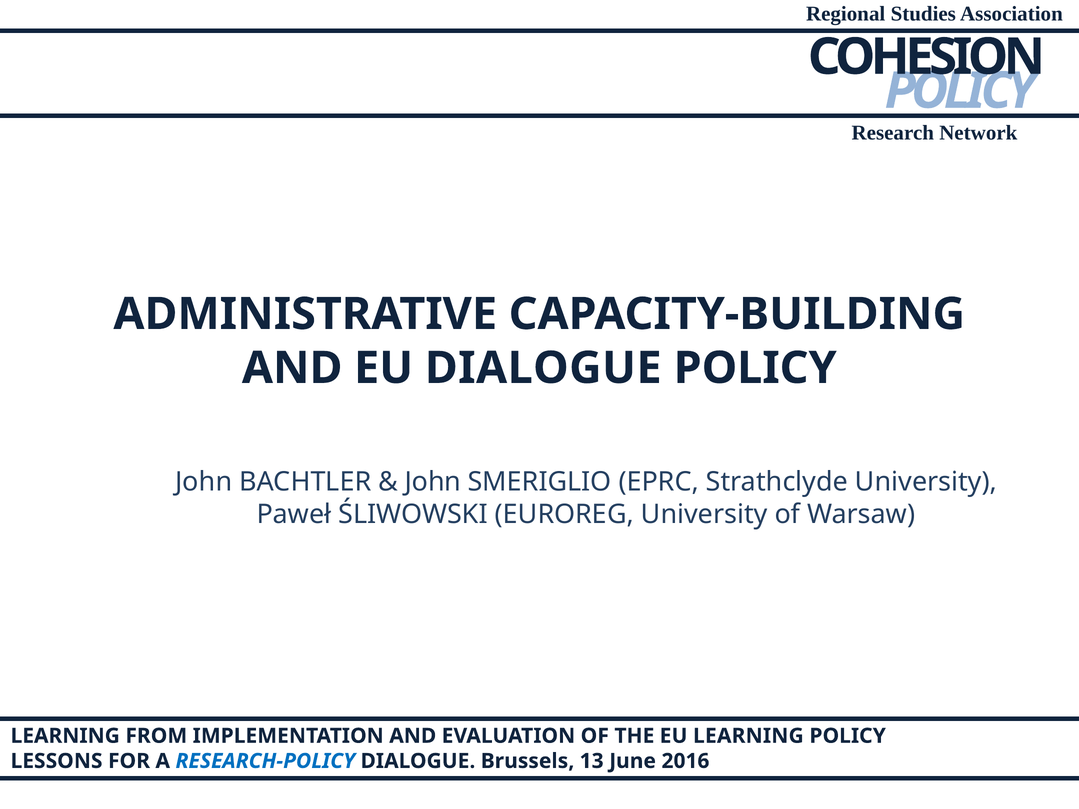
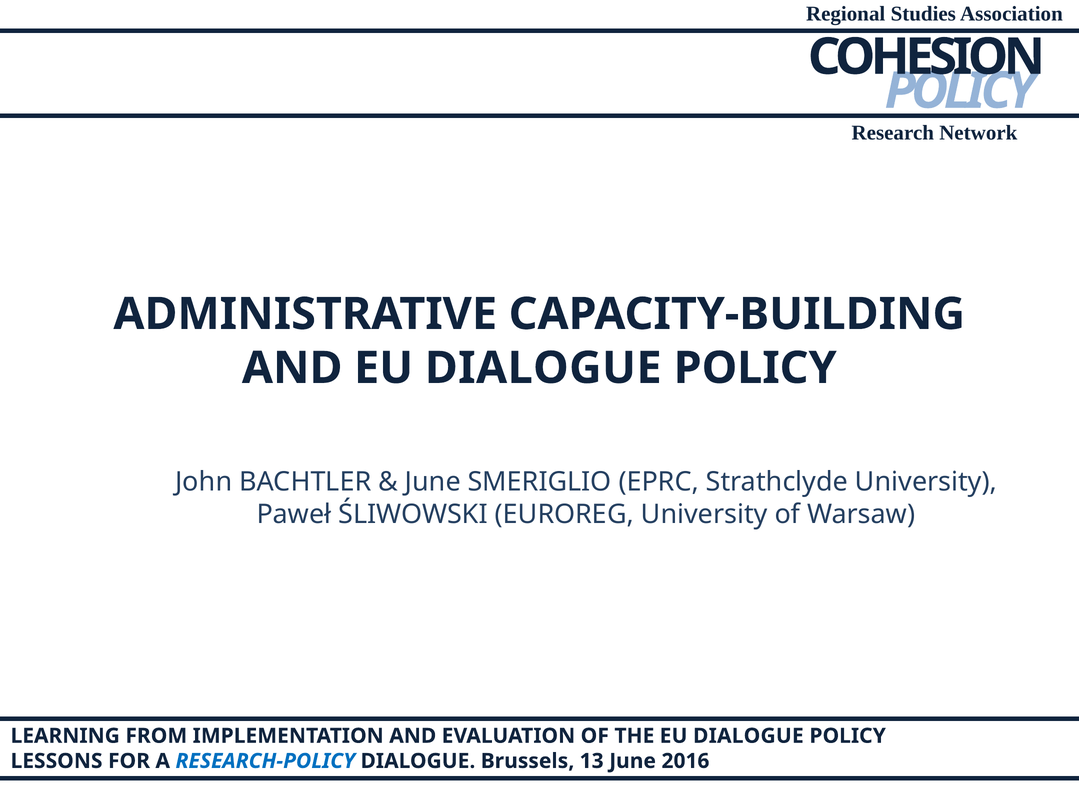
John: John -> June (433, 482)
THE EU LEARNING: LEARNING -> DIALOGUE (748, 736)
